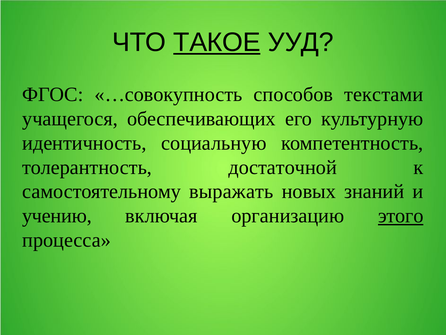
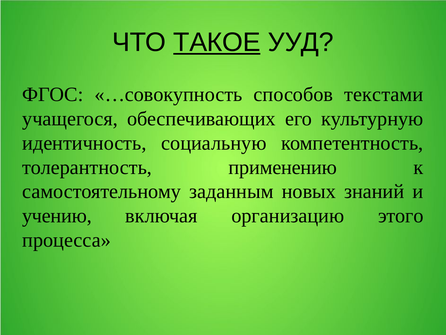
достаточной: достаточной -> применению (283, 167)
выражать: выражать -> заданным (231, 191)
этого underline: present -> none (401, 216)
